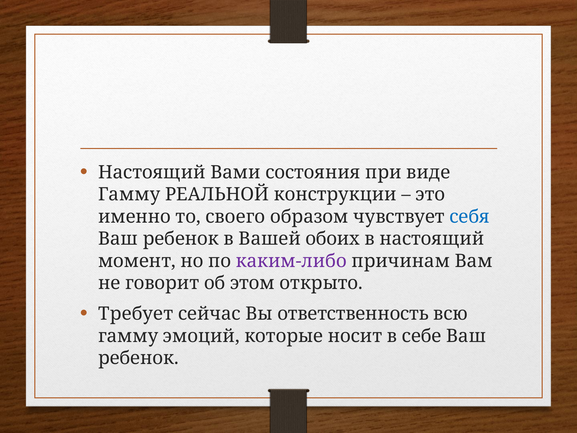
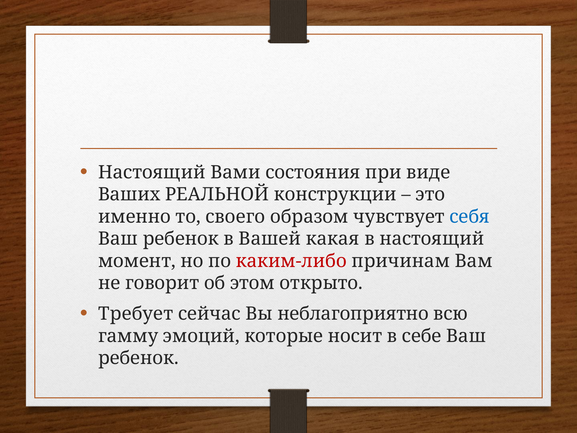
Гамму: Гамму -> Ваших (129, 194)
обоих: обоих -> какая (333, 239)
каким-либо colour: purple -> red (291, 261)
ответственность: ответственность -> неблагоприятно (353, 314)
